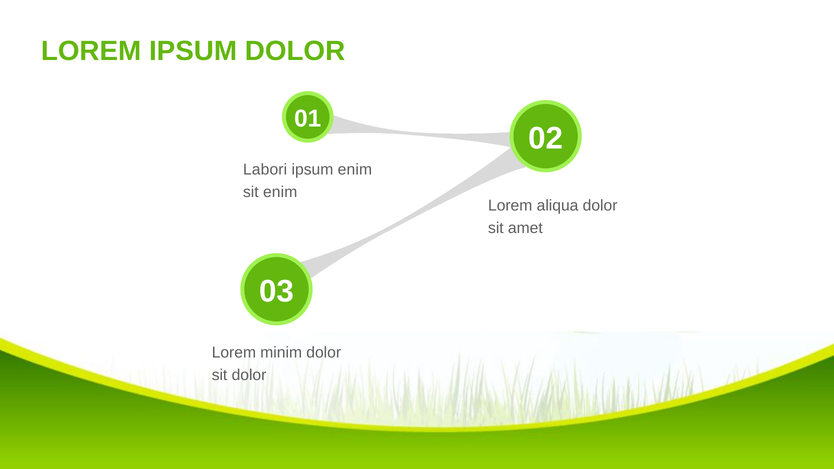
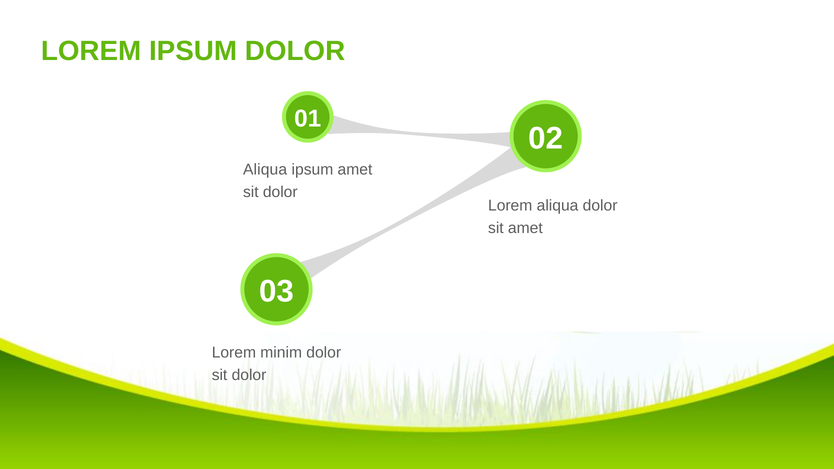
Labori: Labori -> Aliqua (265, 170)
ipsum enim: enim -> amet (355, 170)
enim: enim -> dolor (280, 192)
